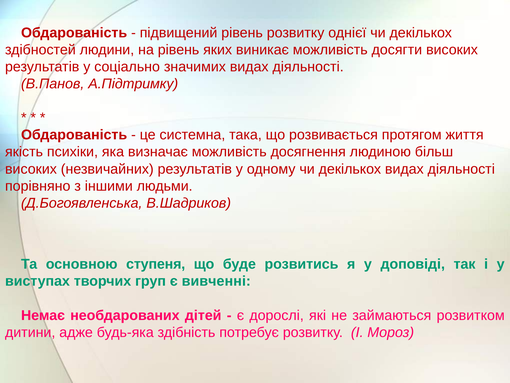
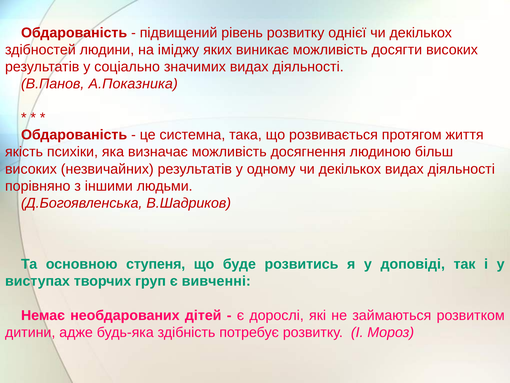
на рівень: рівень -> іміджу (178, 50)
А.Підтримку: А.Підтримку -> А.Показника (133, 84)
